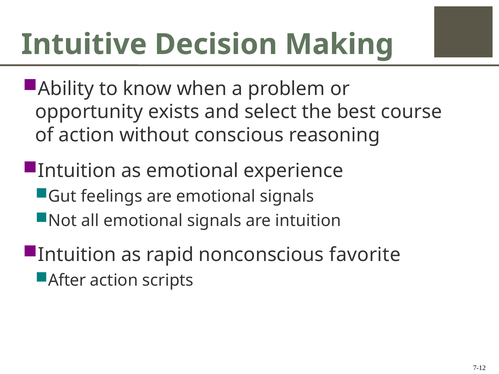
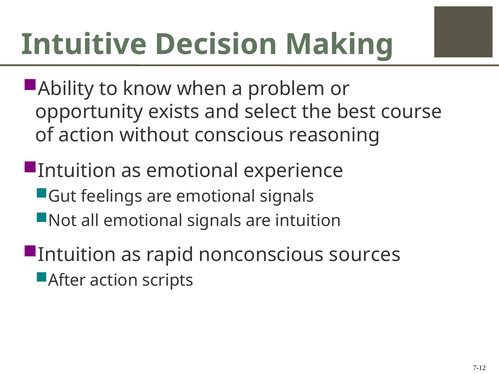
favorite: favorite -> sources (365, 255)
